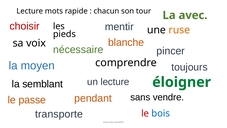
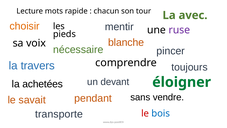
choisir colour: red -> orange (25, 26)
ruse colour: orange -> purple (179, 30)
moyen: moyen -> travers (38, 66)
un lecture: lecture -> devant (115, 82)
semblant: semblant -> achetées (43, 84)
passe: passe -> savait (32, 100)
